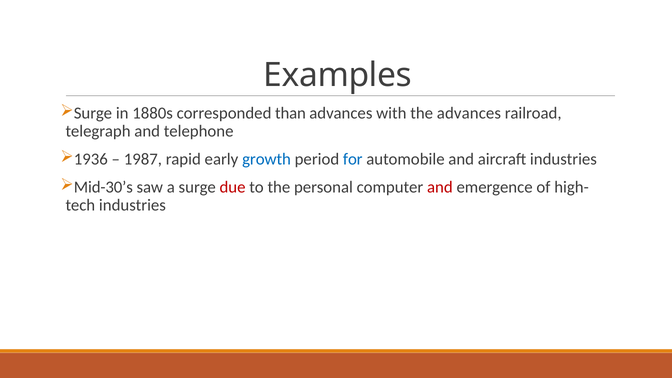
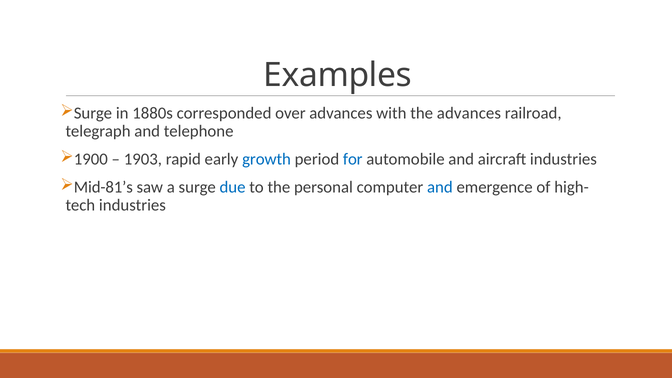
than: than -> over (290, 113)
1936: 1936 -> 1900 (91, 159)
1987: 1987 -> 1903 (143, 159)
Mid-30’s: Mid-30’s -> Mid-81’s (103, 187)
due colour: red -> blue (233, 187)
and colour: red -> blue (440, 187)
